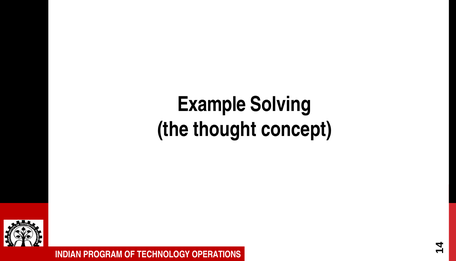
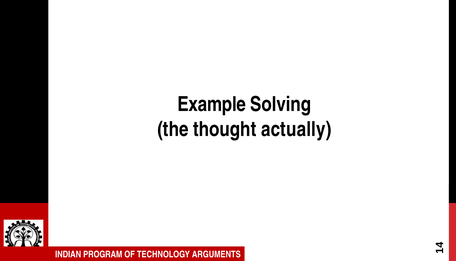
concept: concept -> actually (296, 129)
OPERATIONS: OPERATIONS -> ARGUMENTS (216, 254)
